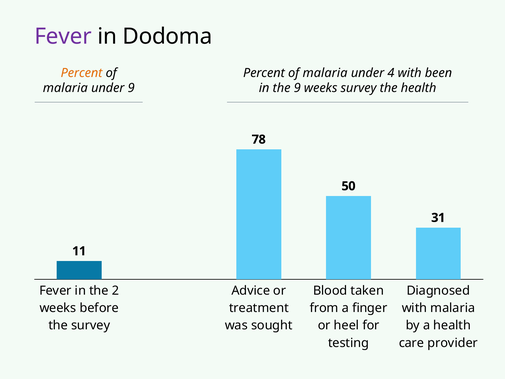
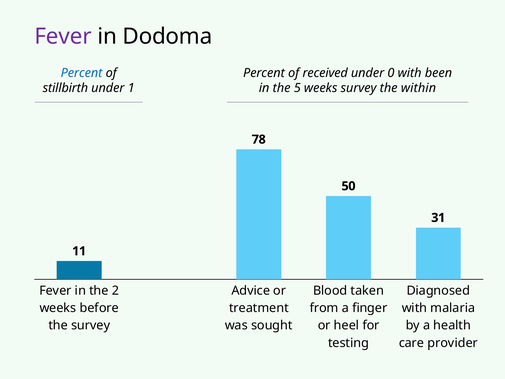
Percent colour: orange -> blue (82, 73)
malaria: malaria -> received (325, 73)
4: 4 -> 0 (391, 73)
malaria: malaria -> stillbirth (65, 88)
under 9: 9 -> 1 (131, 88)
the 9: 9 -> 5 (297, 88)
the health: health -> within (419, 88)
